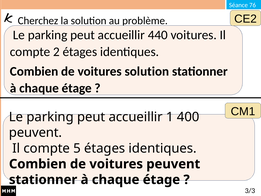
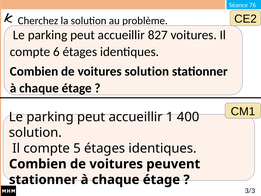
440: 440 -> 827 (158, 35)
2: 2 -> 6 (56, 52)
peuvent: peuvent -> solution (35, 133)
